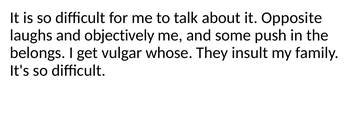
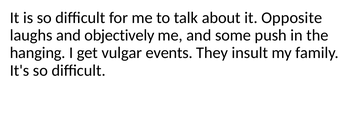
belongs: belongs -> hanging (38, 53)
whose: whose -> events (169, 53)
